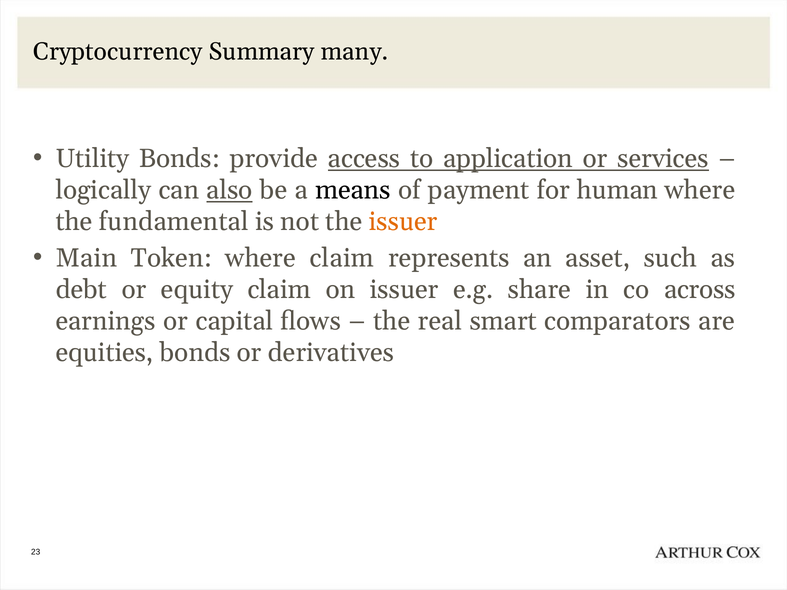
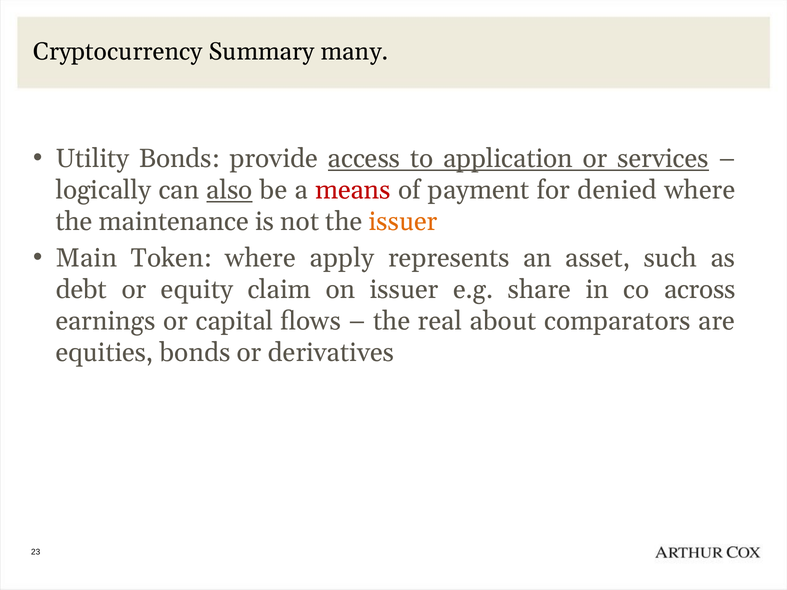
means colour: black -> red (353, 190)
human: human -> denied (617, 190)
fundamental: fundamental -> maintenance (174, 222)
where claim: claim -> apply (342, 258)
smart: smart -> about (503, 321)
